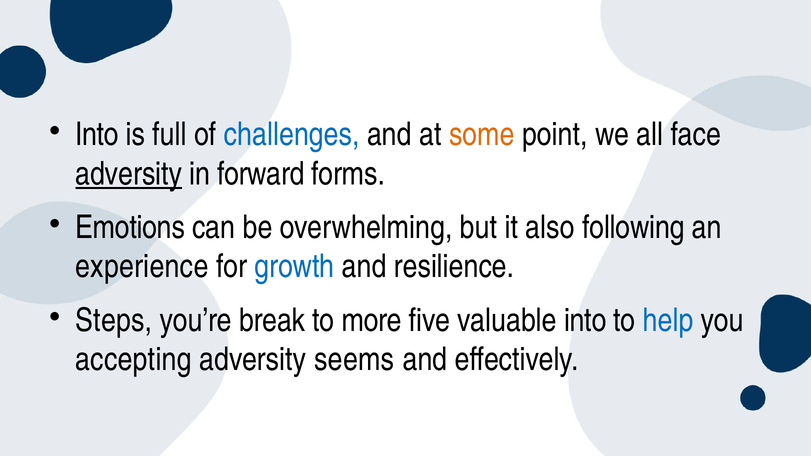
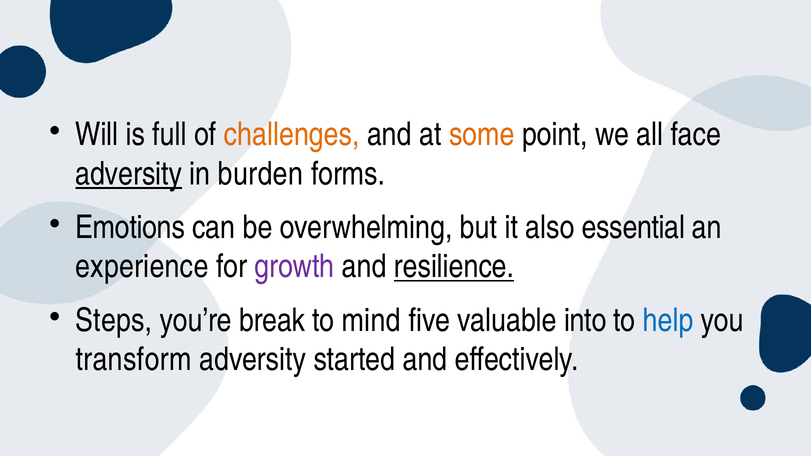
Into: Into -> Will (97, 135)
challenges colour: blue -> orange (292, 135)
forward: forward -> burden (261, 174)
following: following -> essential (633, 228)
growth colour: blue -> purple (294, 267)
resilience underline: none -> present (454, 267)
more: more -> mind (371, 321)
accepting: accepting -> transform (133, 360)
seems: seems -> started (354, 360)
